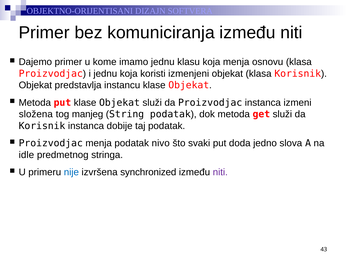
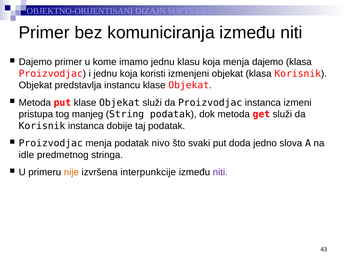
menja osnovu: osnovu -> dajemo (268, 62)
složena: složena -> pristupa (36, 114)
nije colour: blue -> orange (71, 172)
synchronized: synchronized -> interpunkcije (148, 172)
